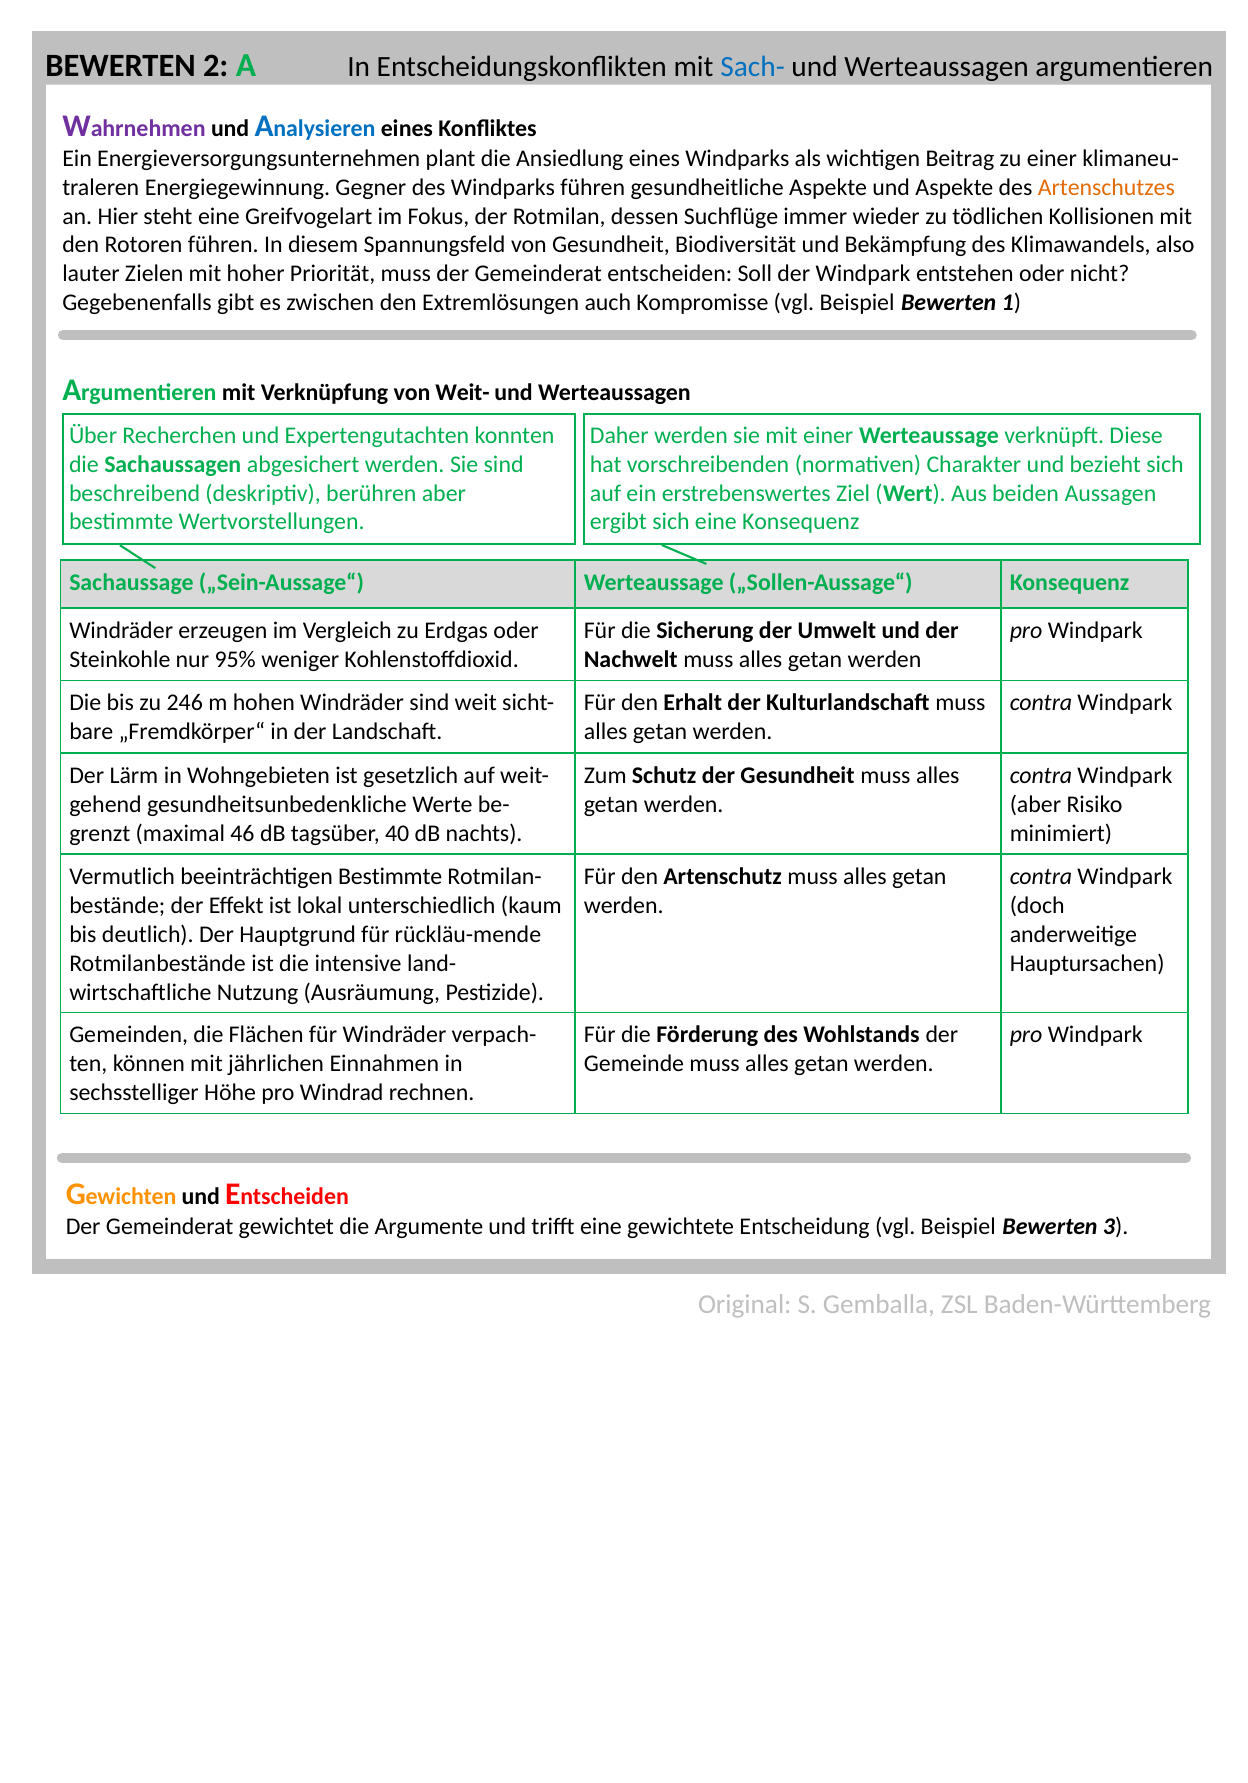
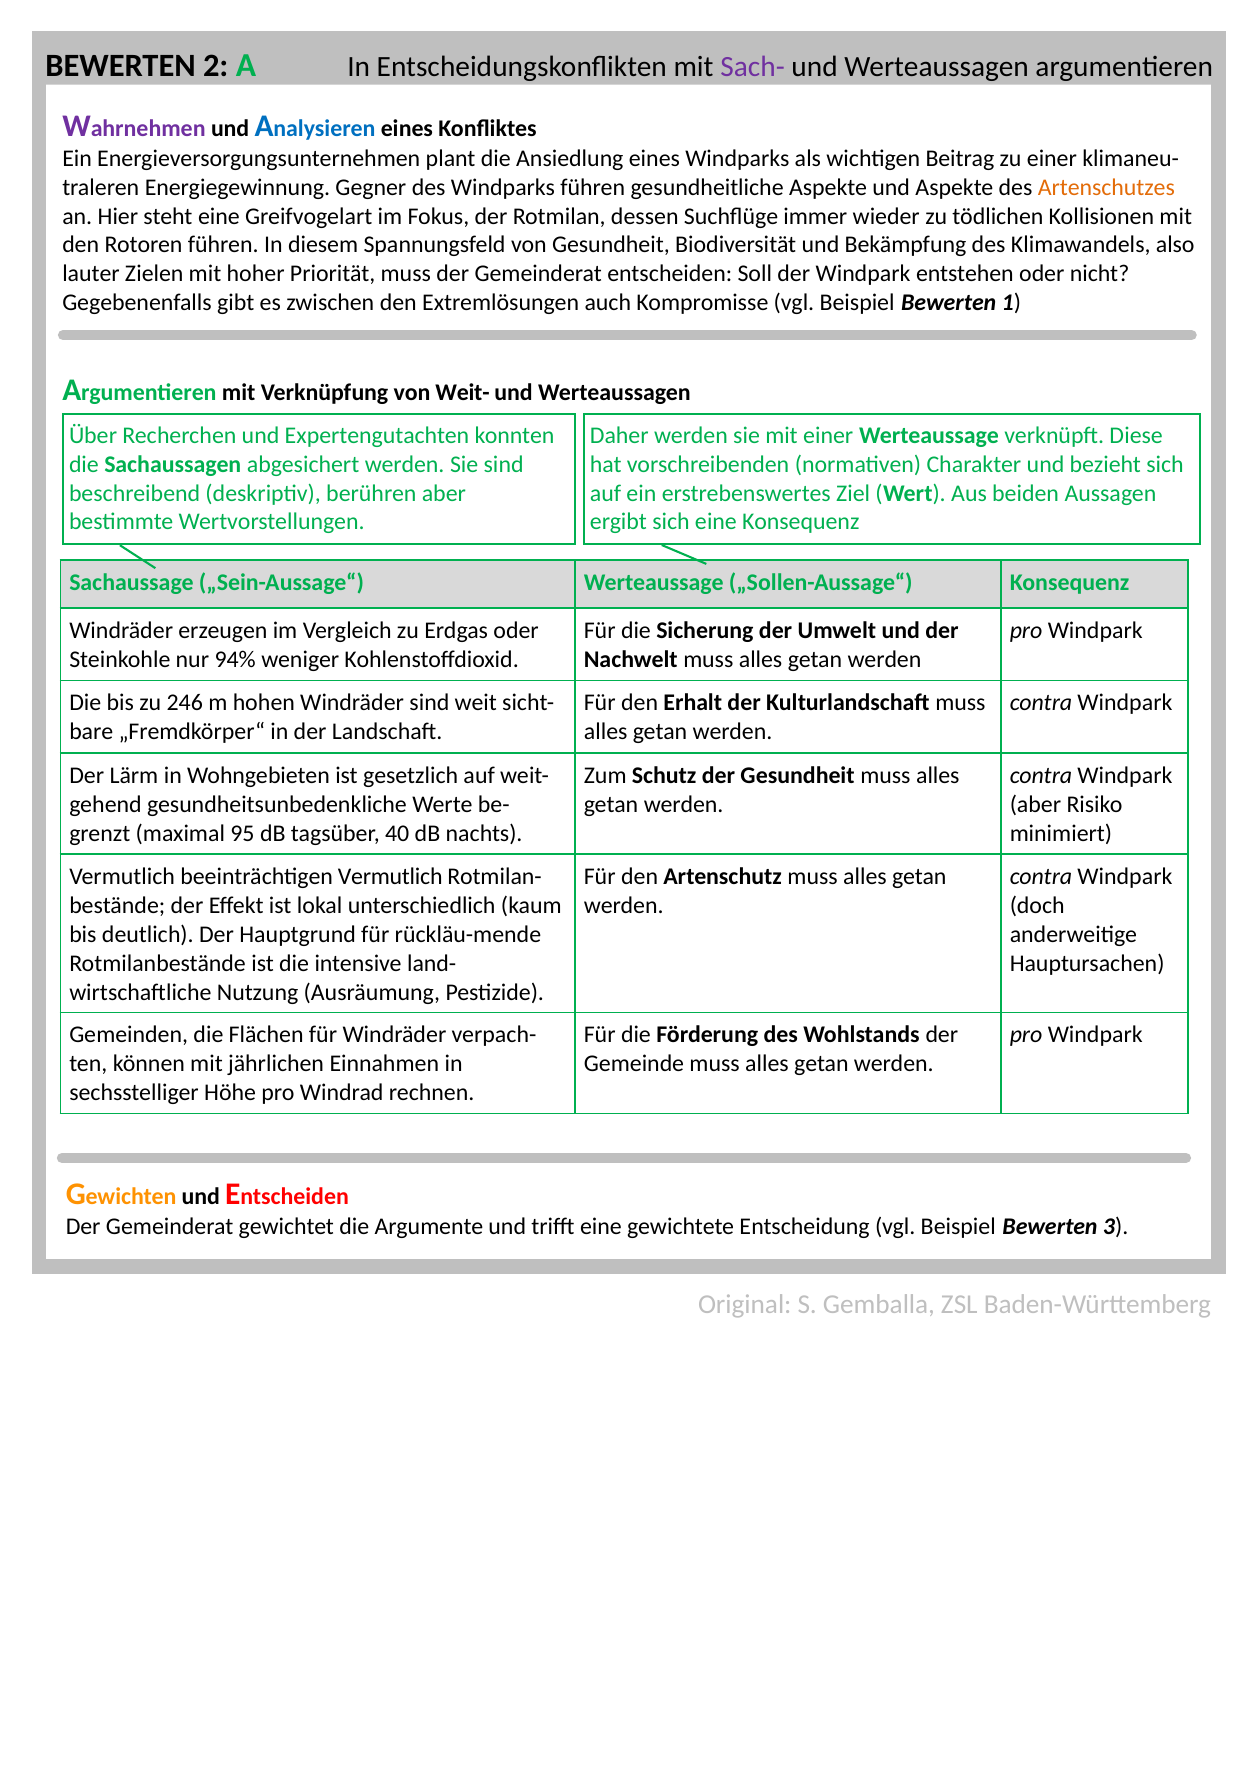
Sach- colour: blue -> purple (753, 66)
95%: 95% -> 94% (235, 659)
46: 46 -> 95 (242, 834)
beeinträchtigen Bestimmte: Bestimmte -> Vermutlich (390, 876)
